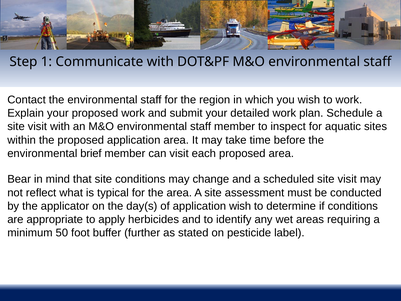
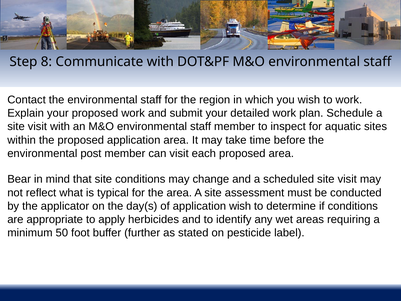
1: 1 -> 8 (46, 62)
brief: brief -> post (91, 153)
